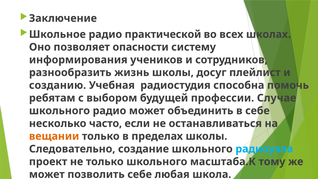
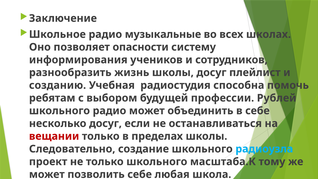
практической: практической -> музыкальные (163, 34)
Случае: Случае -> Рублей (277, 98)
несколько часто: часто -> досуг (105, 123)
вещании colour: orange -> red (54, 136)
